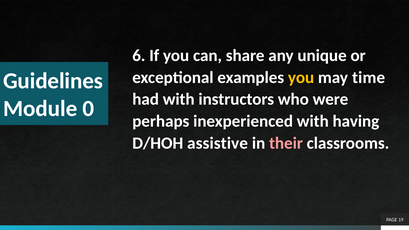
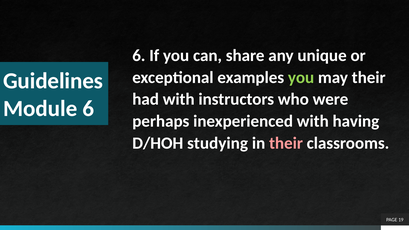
you colour: yellow -> light green (301, 78)
may time: time -> their (369, 78)
Module 0: 0 -> 6 (88, 109)
assistive: assistive -> studying (218, 143)
